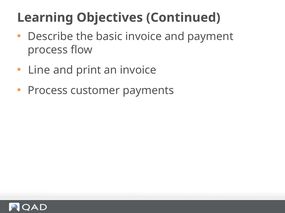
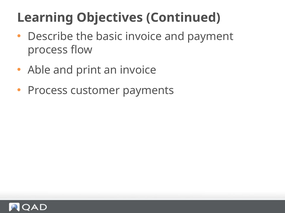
Line: Line -> Able (39, 70)
